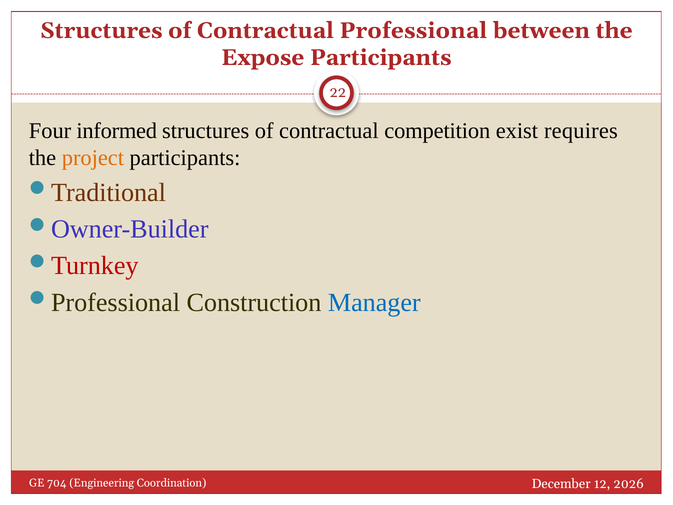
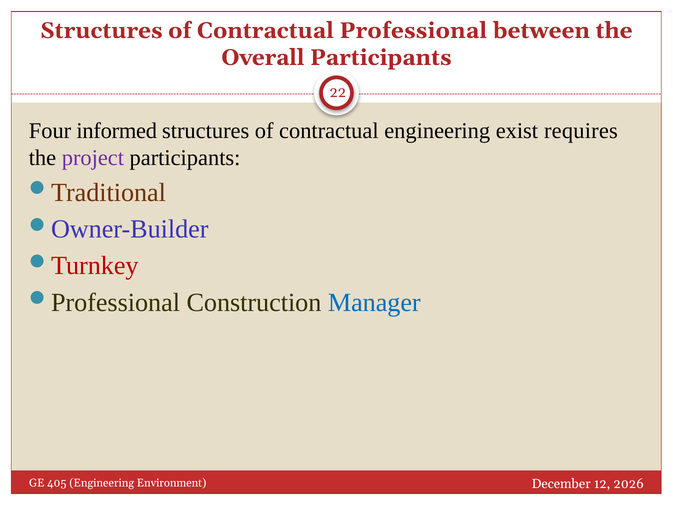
Expose: Expose -> Overall (263, 57)
contractual competition: competition -> engineering (437, 131)
project colour: orange -> purple (93, 158)
704: 704 -> 405 (57, 483)
Coordination: Coordination -> Environment (172, 483)
